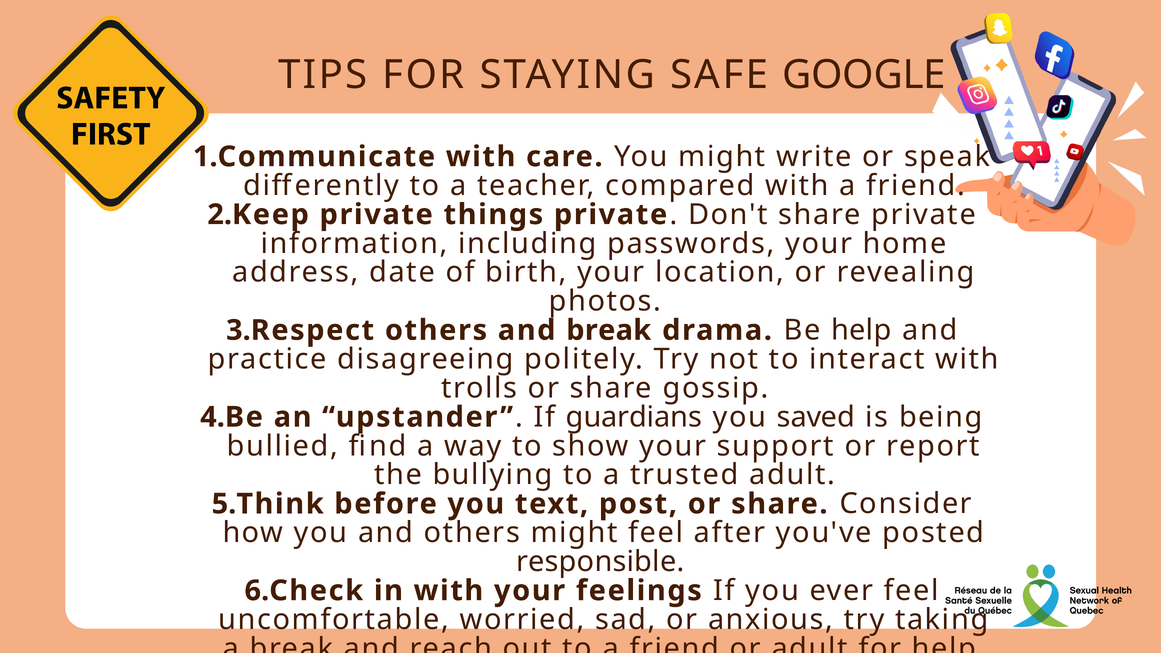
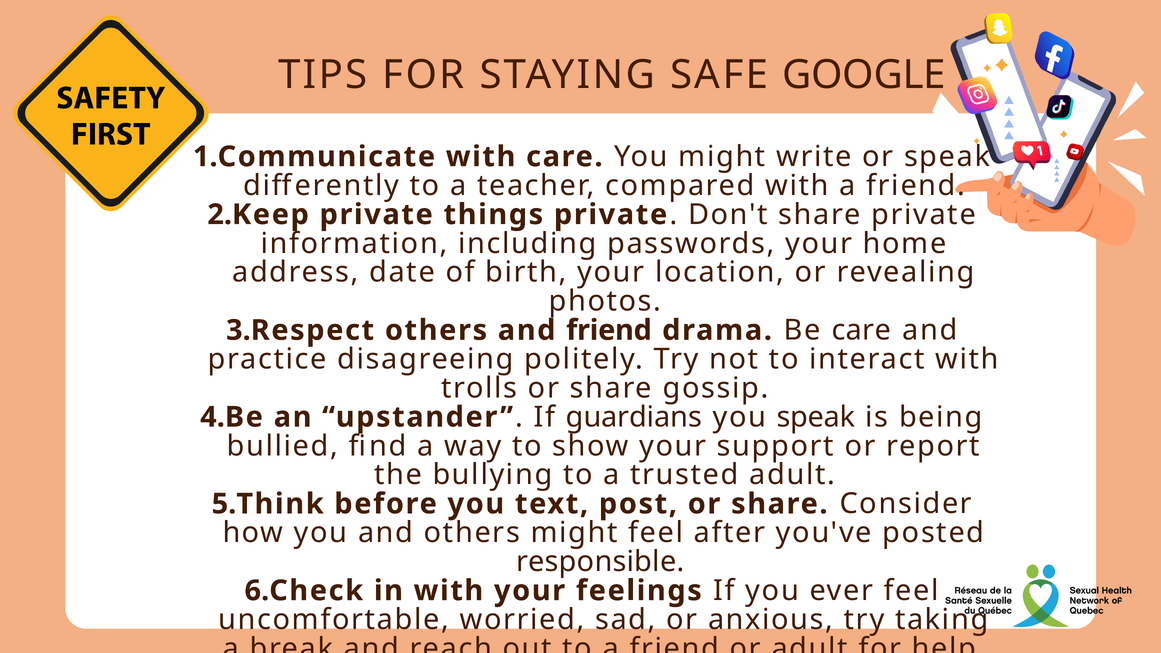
and break: break -> friend (609, 330)
Be help: help -> care (861, 330)
you saved: saved -> speak (816, 417)
